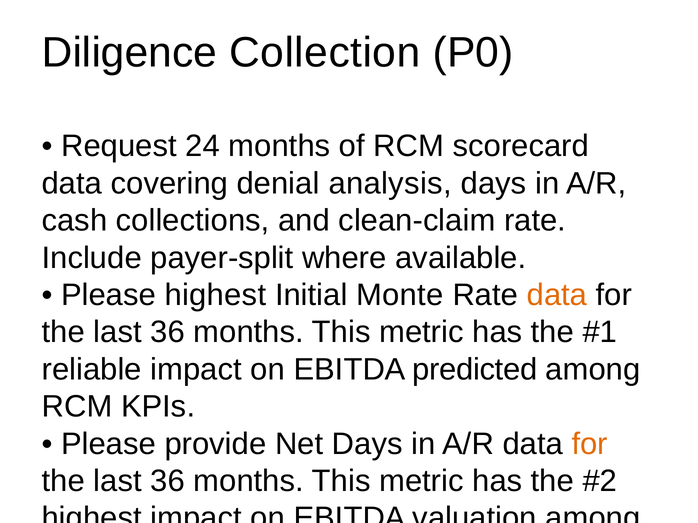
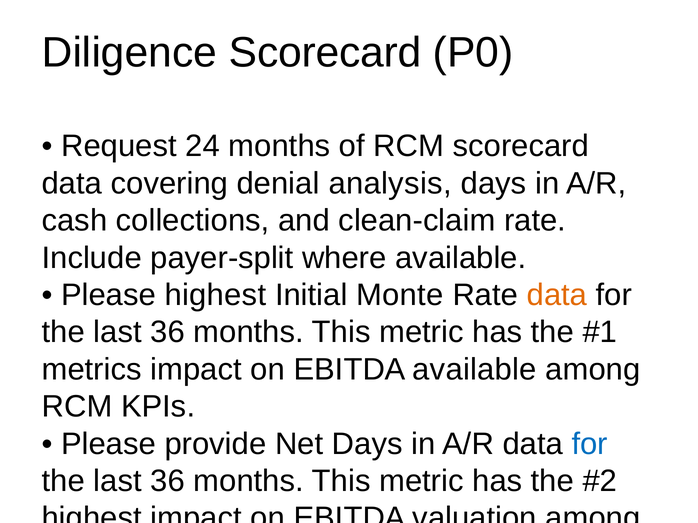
Diligence Collection: Collection -> Scorecard (325, 53)
reliable: reliable -> metrics (92, 370)
EBITDA predicted: predicted -> available (475, 370)
for colour: orange -> blue (590, 444)
